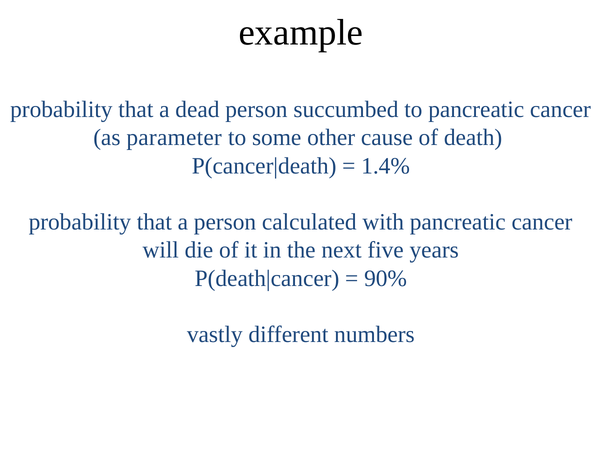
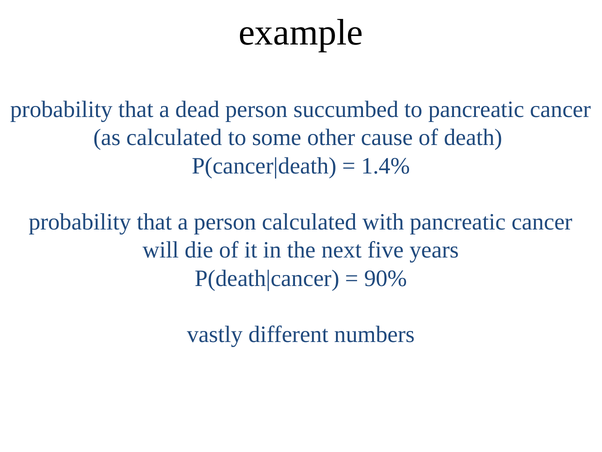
as parameter: parameter -> calculated (174, 138)
